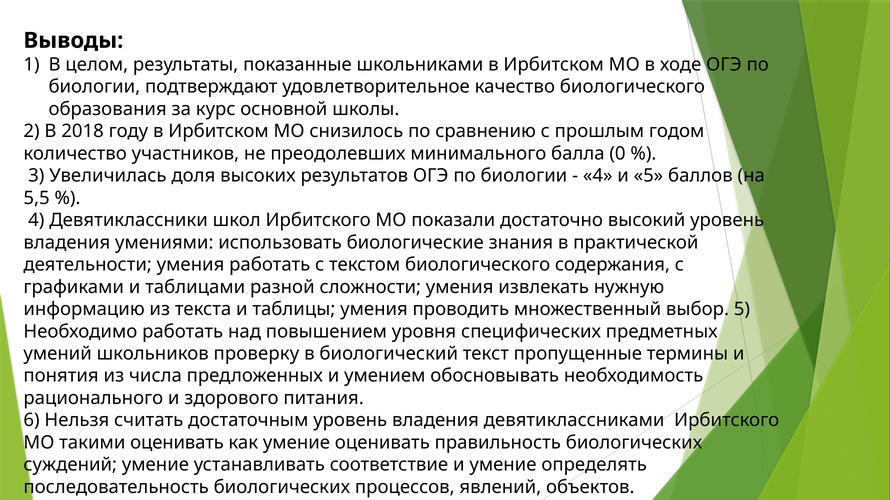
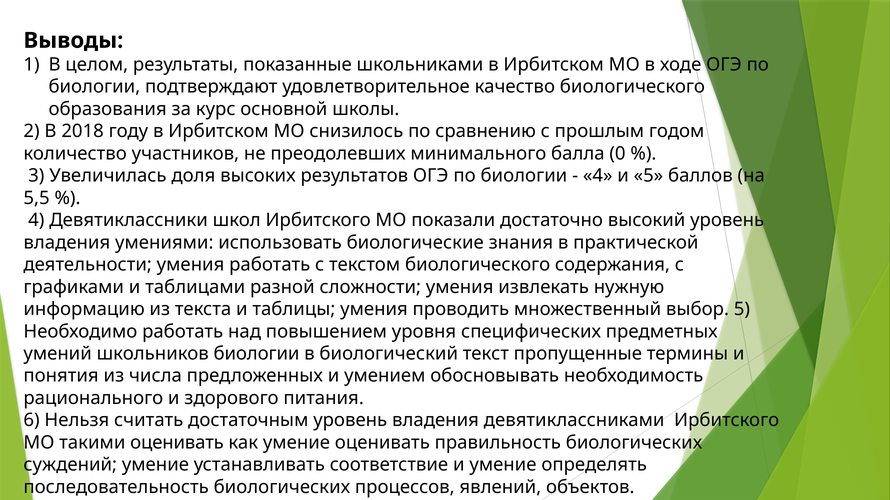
школьников проверку: проверку -> биологии (257, 354)
